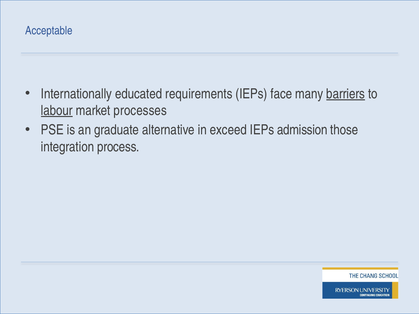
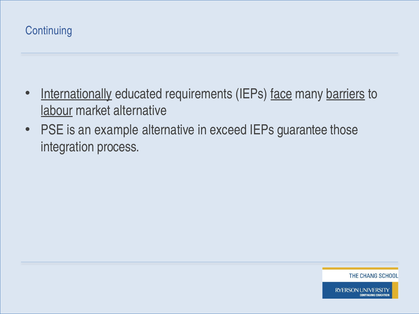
Acceptable: Acceptable -> Continuing (49, 31)
Internationally underline: none -> present (76, 94)
face underline: none -> present (281, 94)
market processes: processes -> alternative (140, 111)
graduate: graduate -> example (117, 130)
admission: admission -> guarantee (302, 130)
